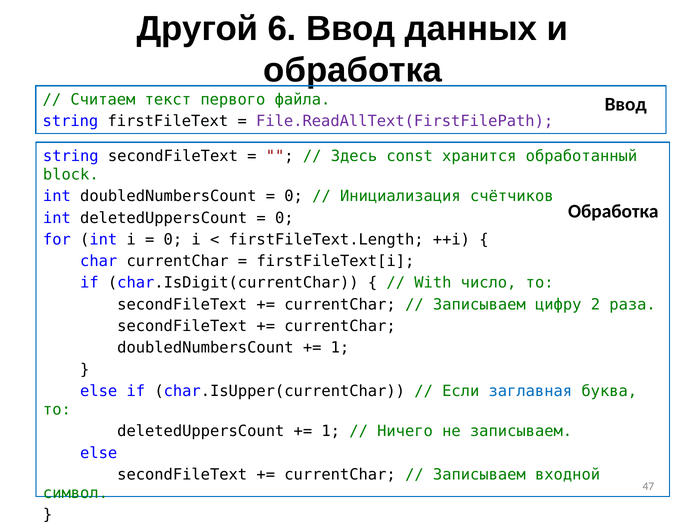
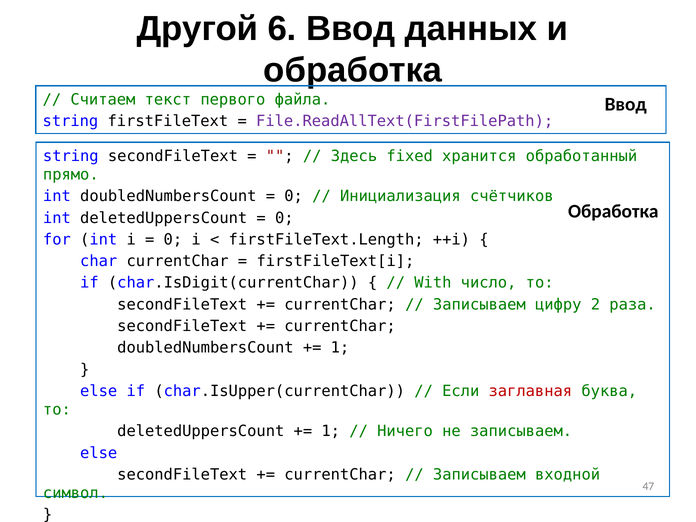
const: const -> fixed (410, 156)
block: block -> прямо (71, 175)
заглавная colour: blue -> red (530, 391)
